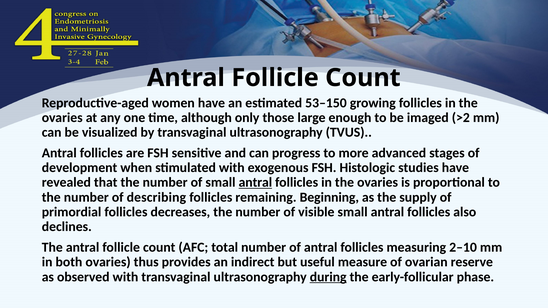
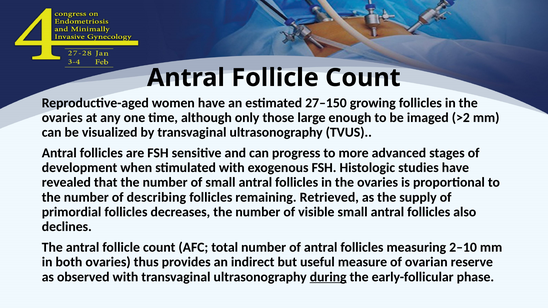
53–150: 53–150 -> 27–150 (326, 103)
antral underline: present -> none (255, 183)
Beginning: Beginning -> Retrieved (329, 197)
